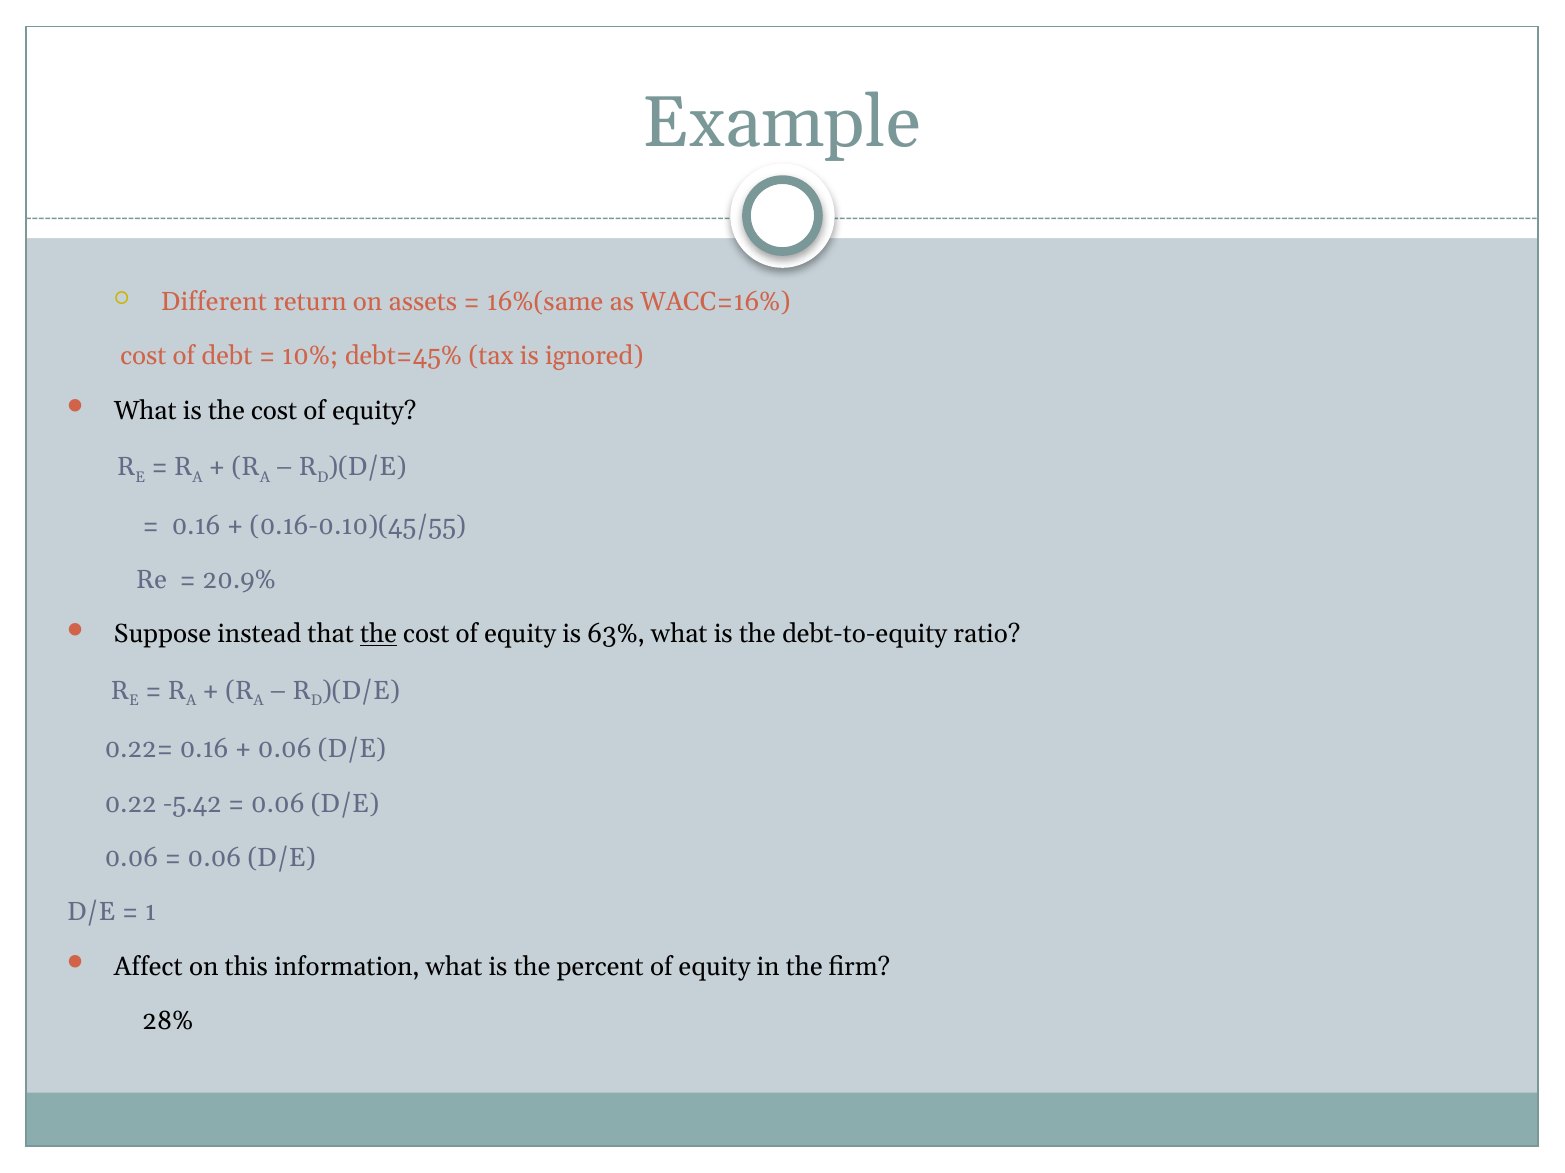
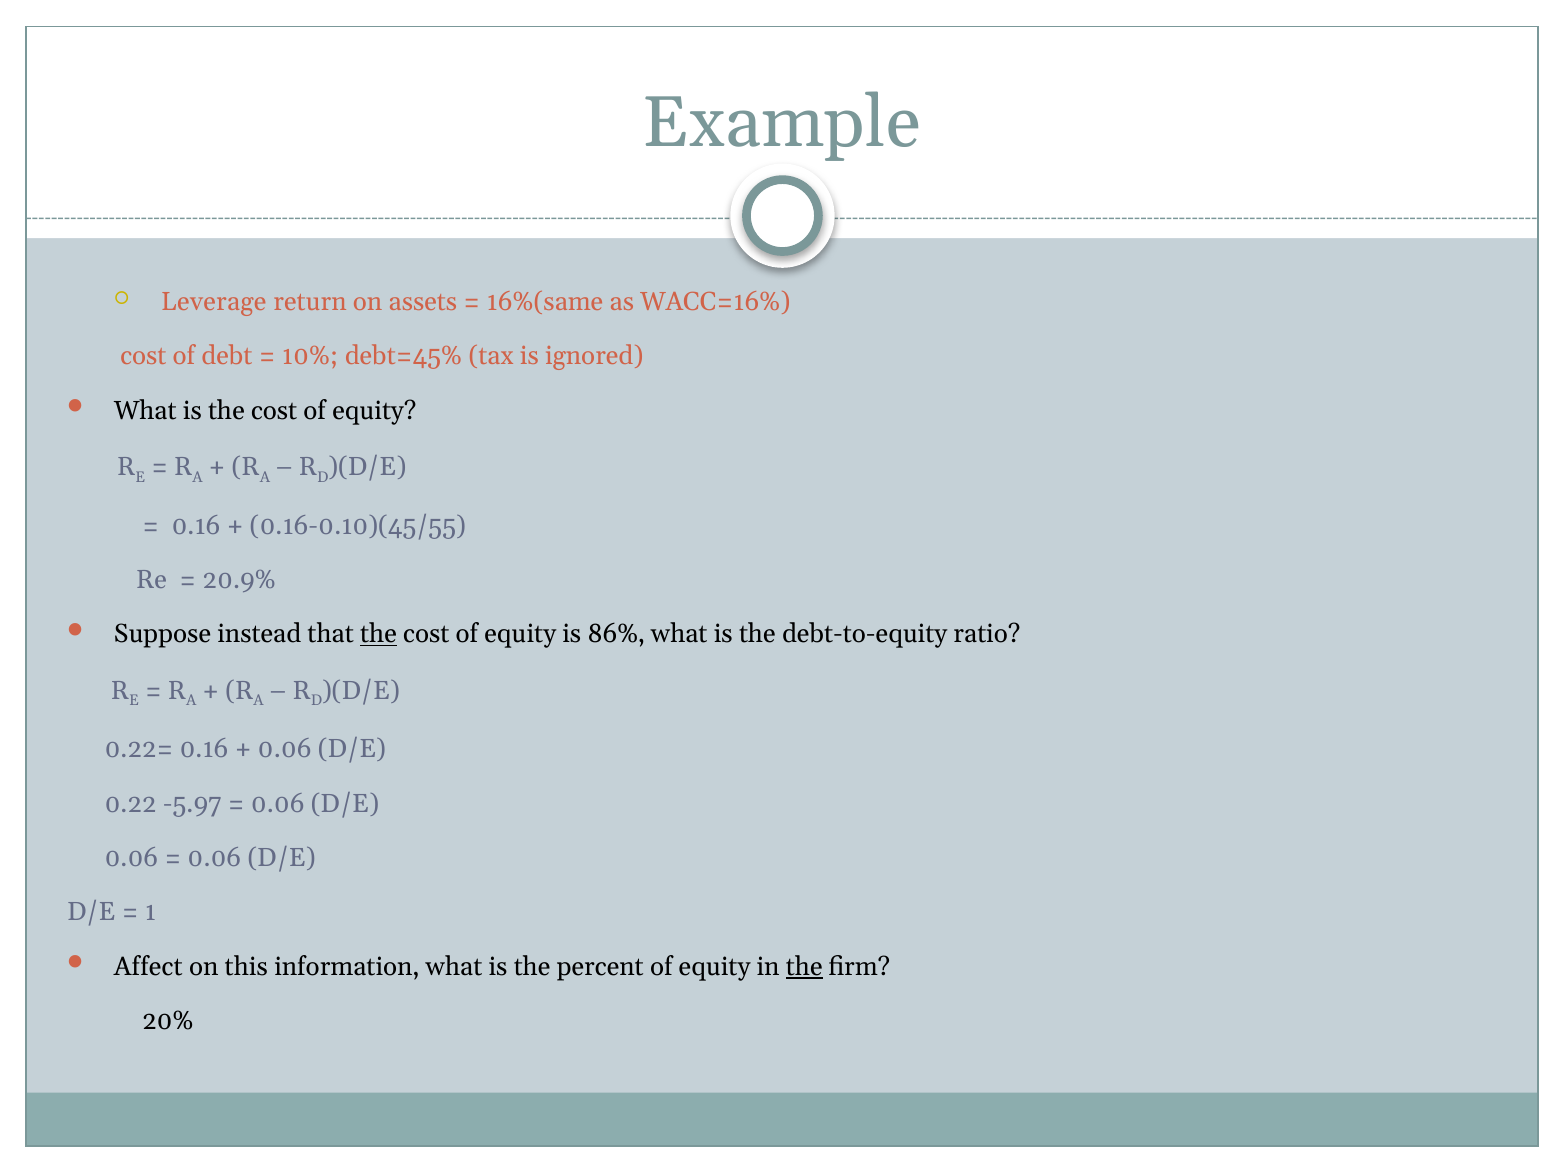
Different: Different -> Leverage (214, 302)
63%: 63% -> 86% (616, 635)
-5.42: -5.42 -> -5.97 (192, 804)
the underline: none -> present (804, 967)
28%: 28% -> 20% (168, 1022)
